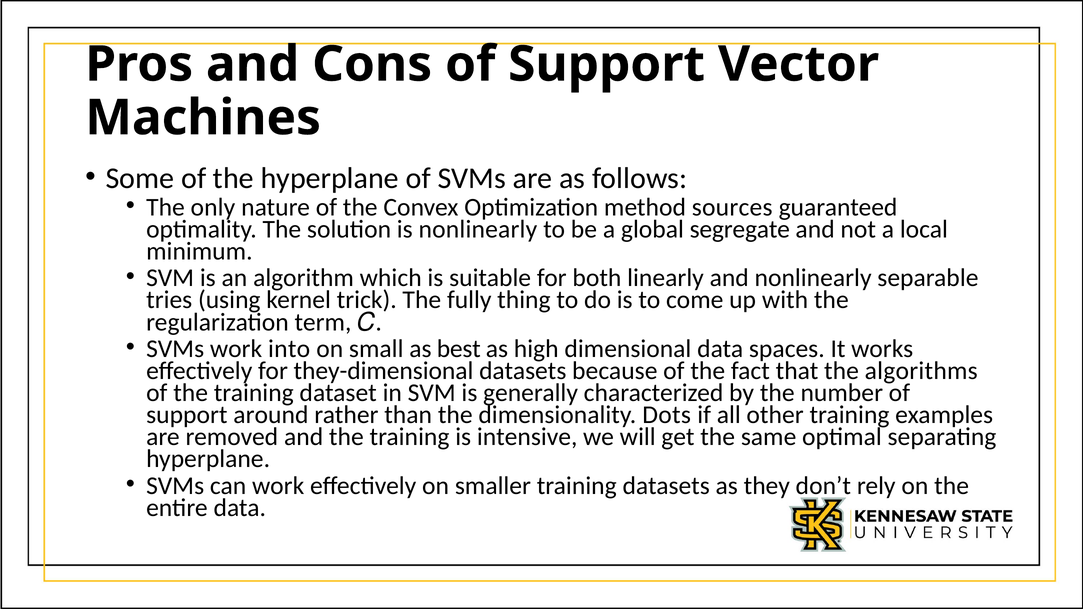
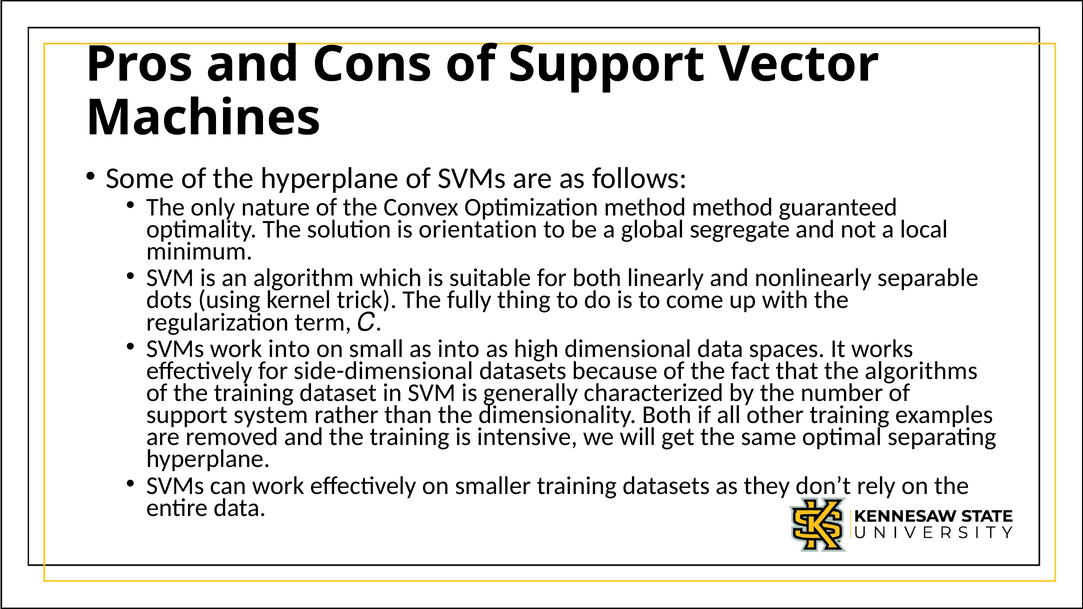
method sources: sources -> method (732, 207)
is nonlinearly: nonlinearly -> orientation (478, 229)
tries: tries -> dots (169, 300)
as best: best -> into (459, 349)
they-dimensional: they-dimensional -> side-dimensional (383, 371)
around: around -> system (271, 415)
dimensionality Dots: Dots -> Both (667, 415)
